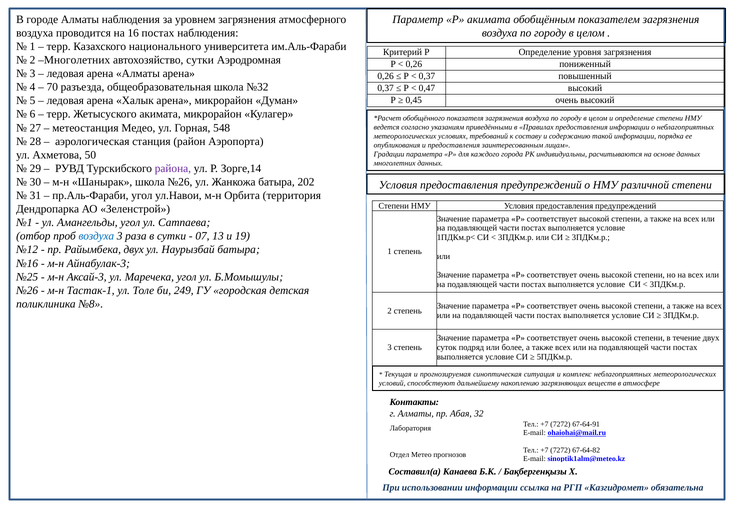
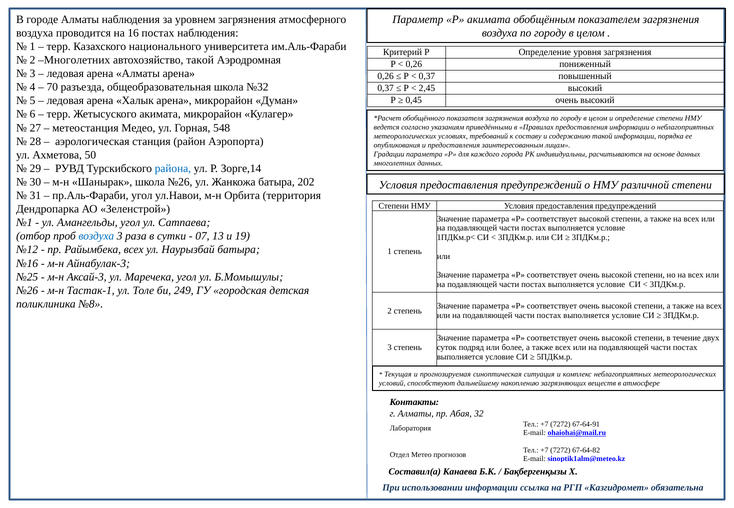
автохозяйство сутки: сутки -> такой (200, 60)
0,47: 0,47 -> 2,45 (427, 88)
района colour: purple -> blue (173, 169)
Райымбека двух: двух -> всех (134, 250)
